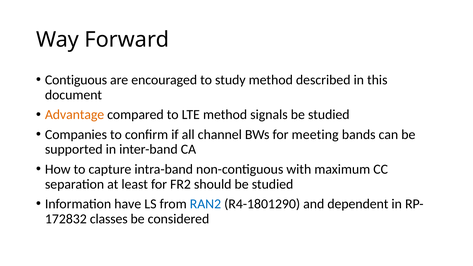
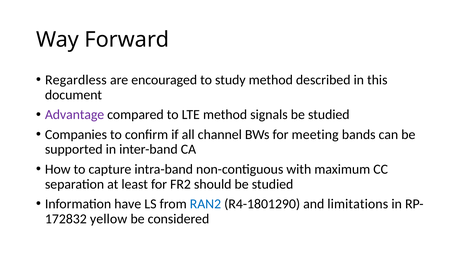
Contiguous: Contiguous -> Regardless (76, 80)
Advantage colour: orange -> purple (75, 115)
dependent: dependent -> limitations (358, 204)
classes: classes -> yellow (109, 219)
